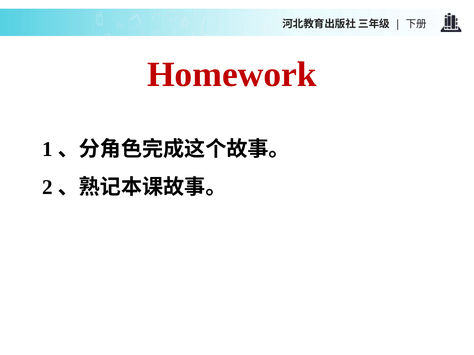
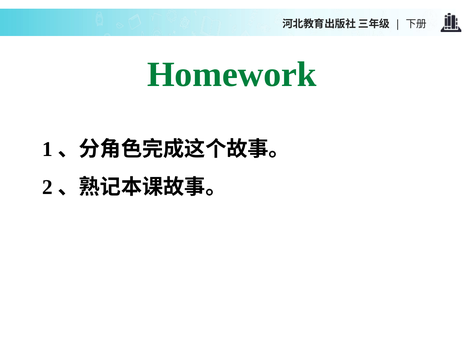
Homework colour: red -> green (232, 75)
